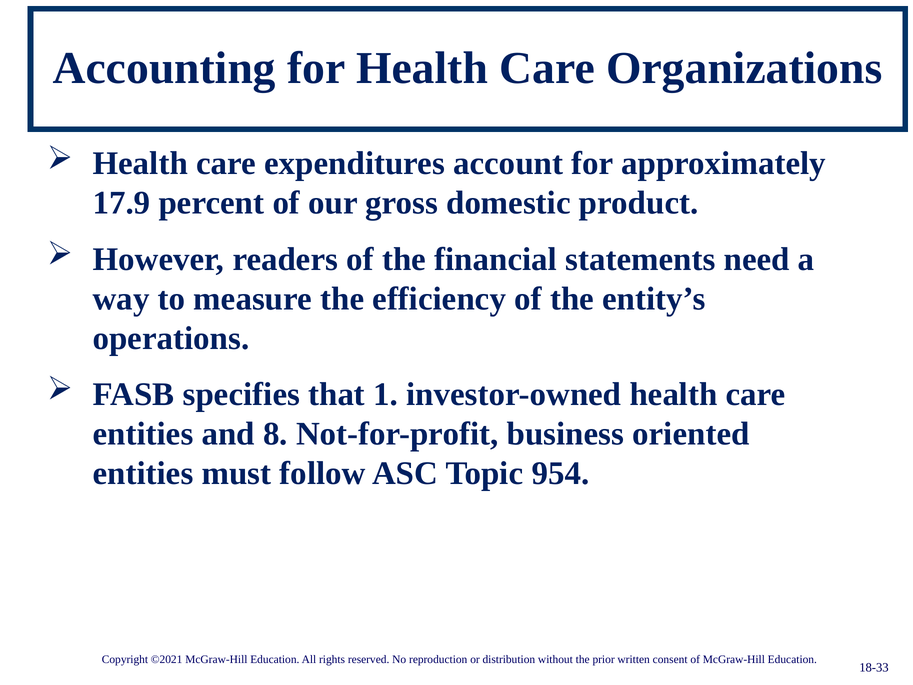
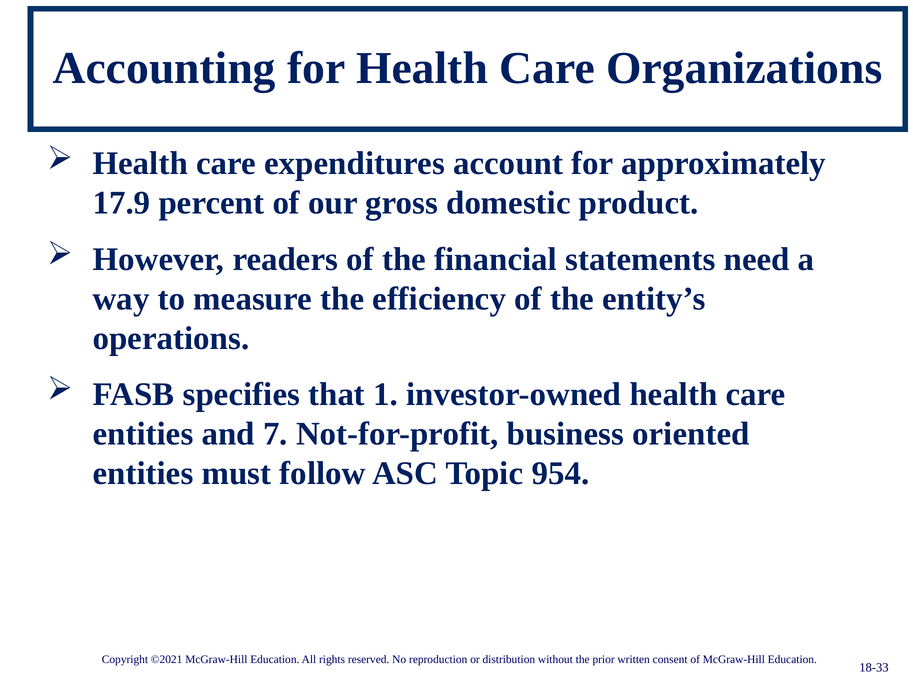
8: 8 -> 7 (275, 434)
